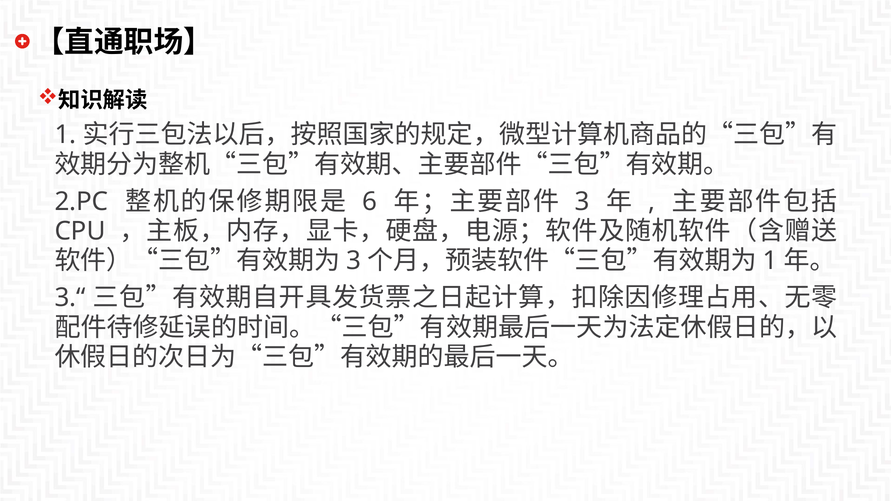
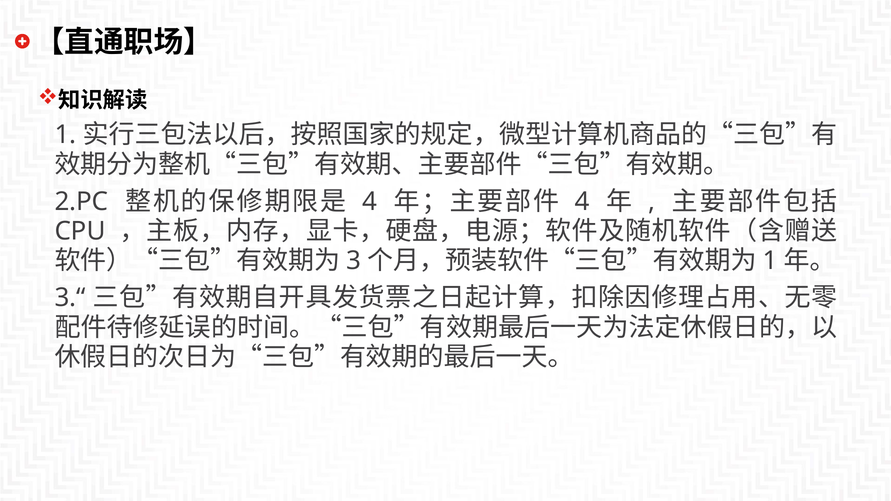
6: 6 -> 4 (370, 202)
3: 3 -> 4 (582, 202)
